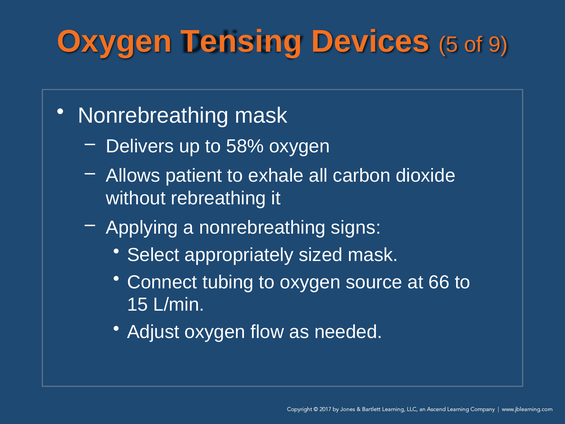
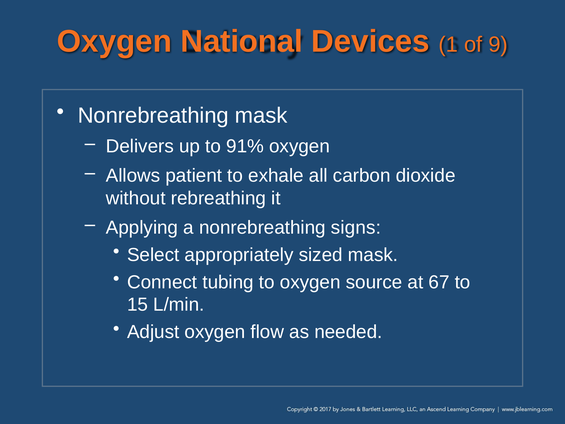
Tensing: Tensing -> National (242, 42)
5: 5 -> 1 (448, 45)
58%: 58% -> 91% (245, 146)
66: 66 -> 67 (439, 282)
